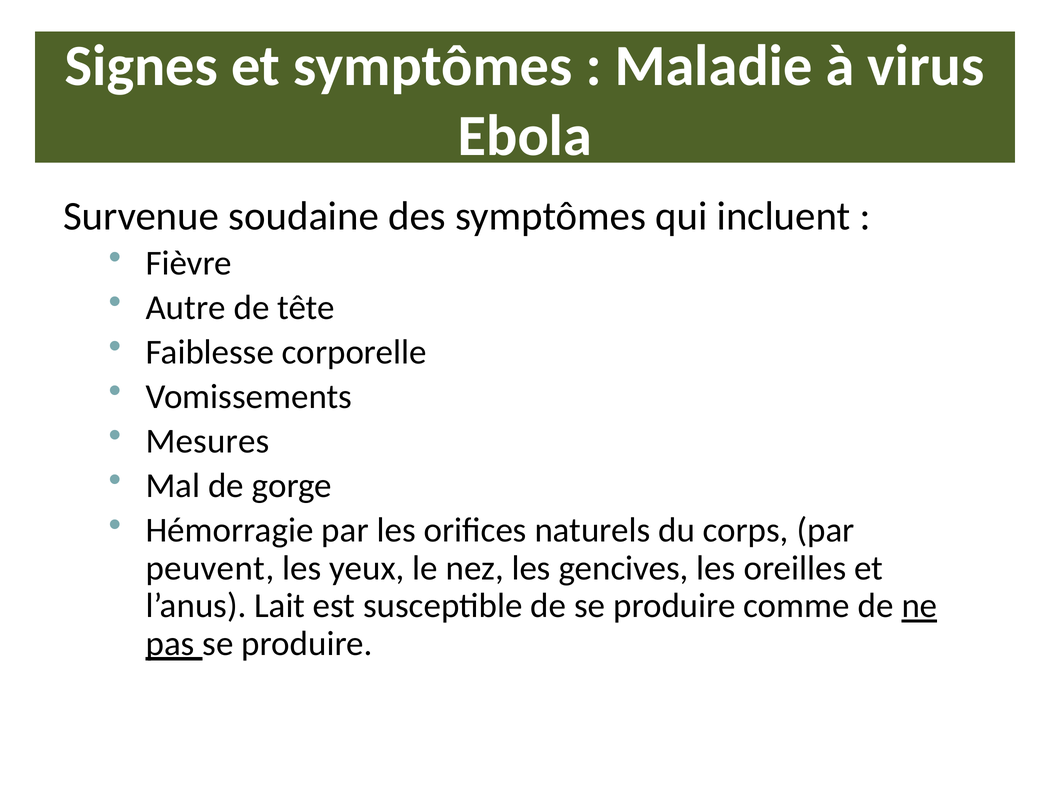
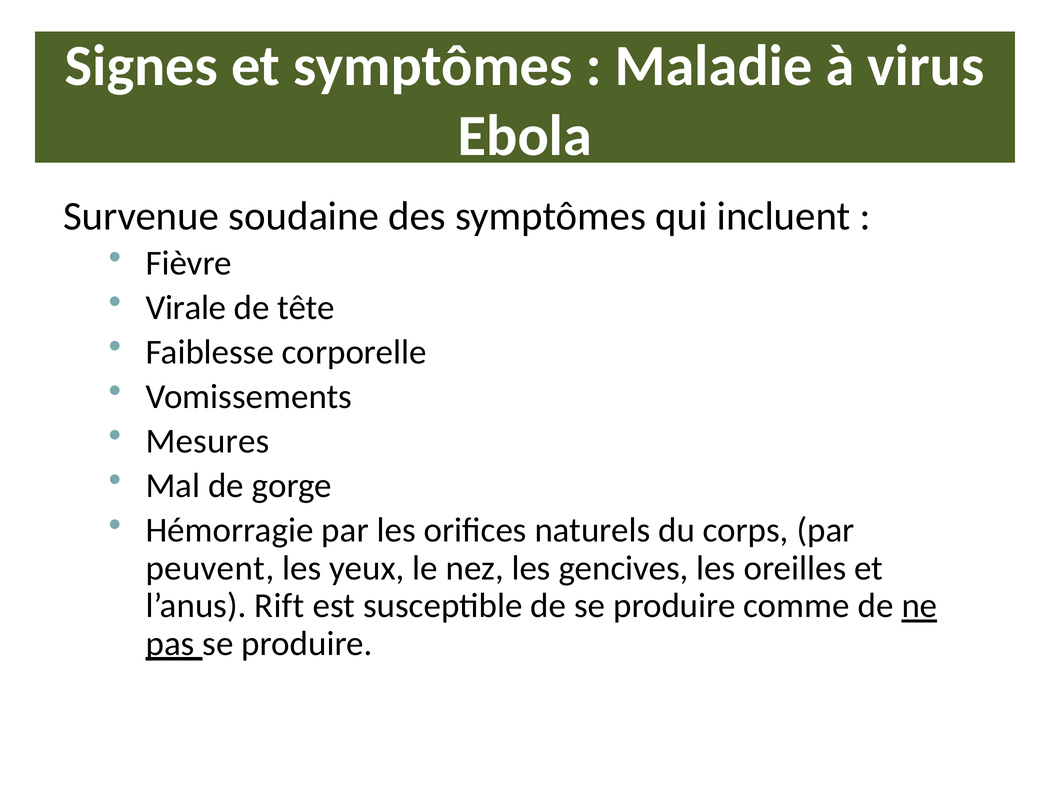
Autre: Autre -> Virale (186, 308)
Lait: Lait -> Rift (279, 606)
